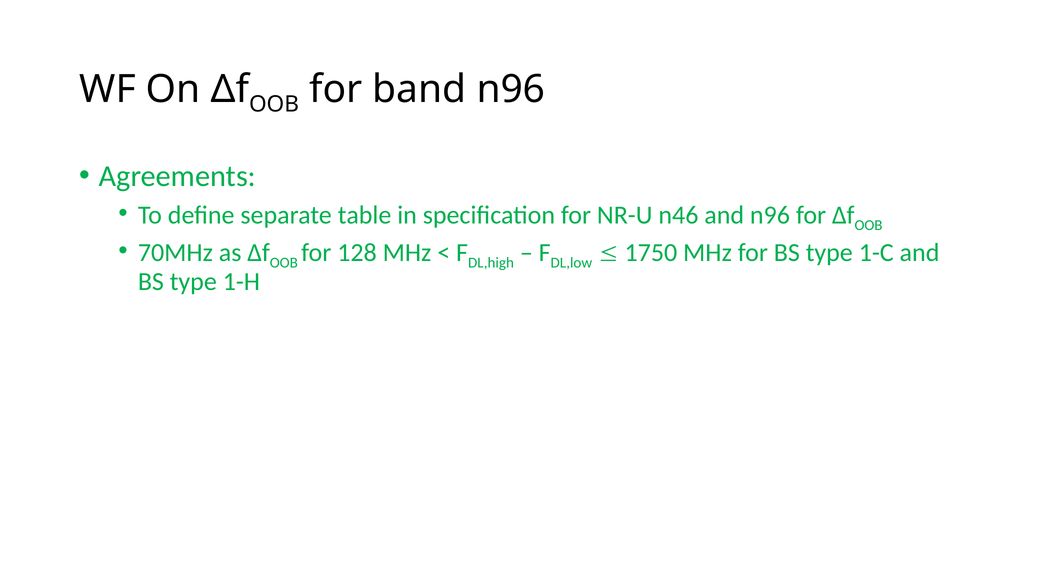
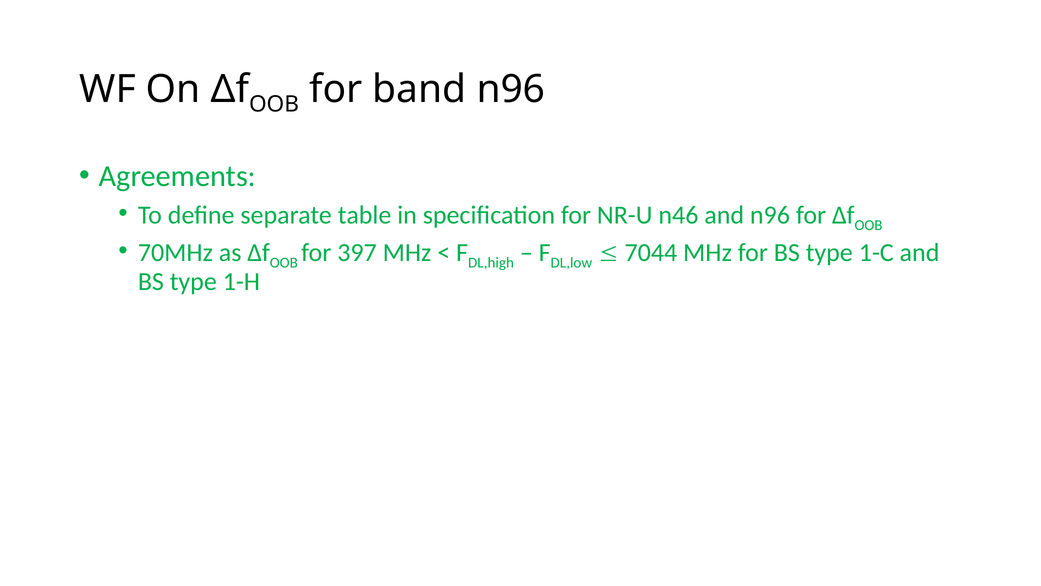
128: 128 -> 397 (357, 252)
1750: 1750 -> 7044 (651, 252)
